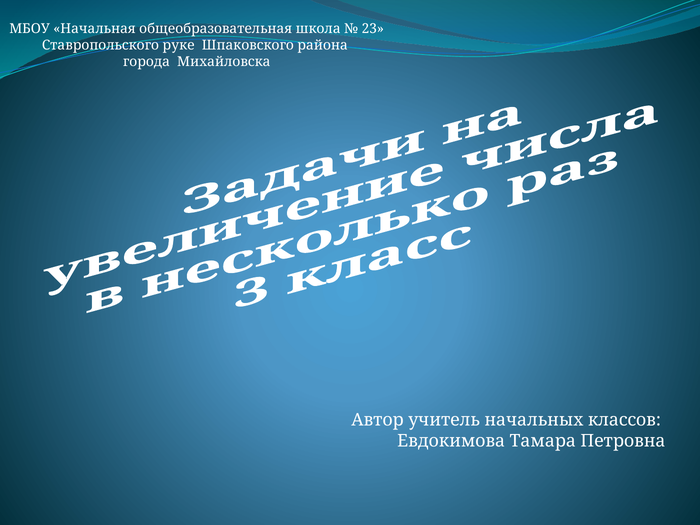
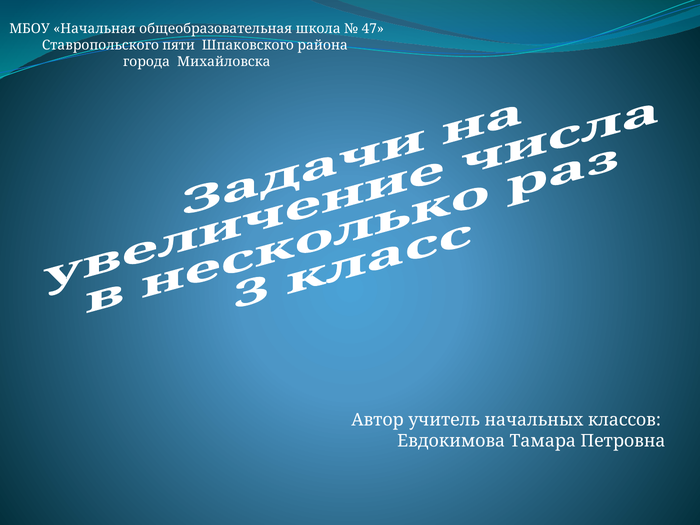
23: 23 -> 47 (373, 29)
руке: руке -> пяти (179, 45)
